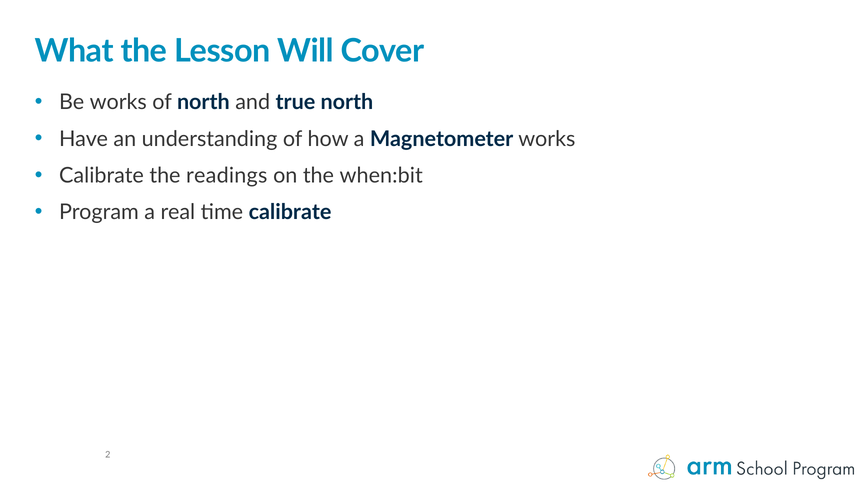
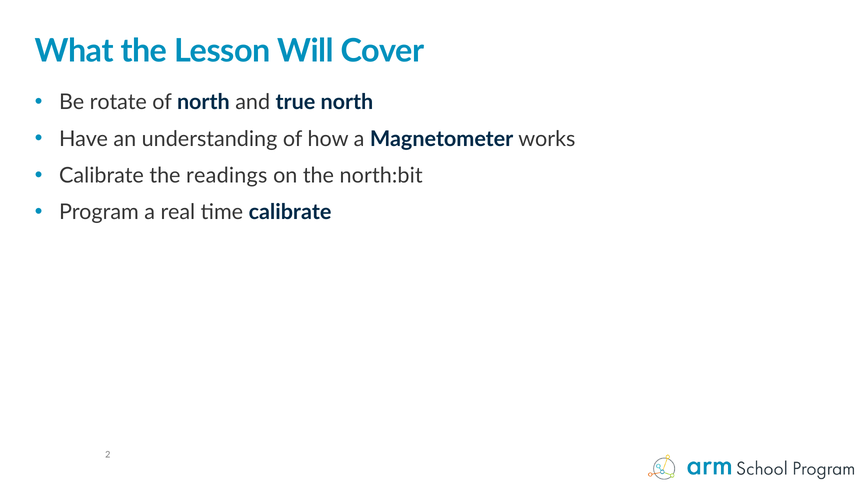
Be works: works -> rotate (118, 102)
when:bit: when:bit -> north:bit (381, 175)
